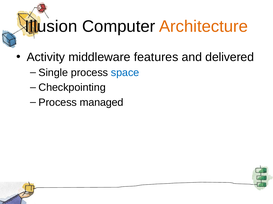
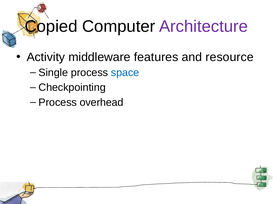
Illusion: Illusion -> Copied (51, 26)
Architecture colour: orange -> purple (204, 26)
delivered: delivered -> resource (230, 57)
managed: managed -> overhead (102, 103)
